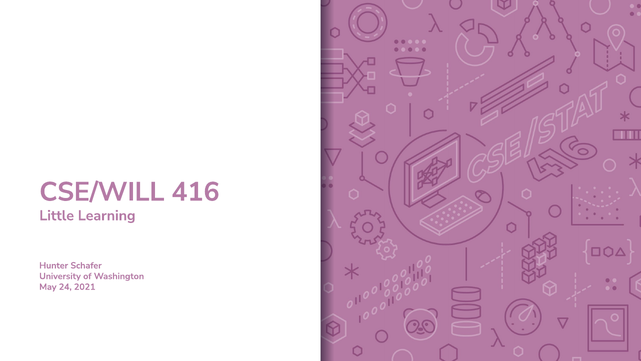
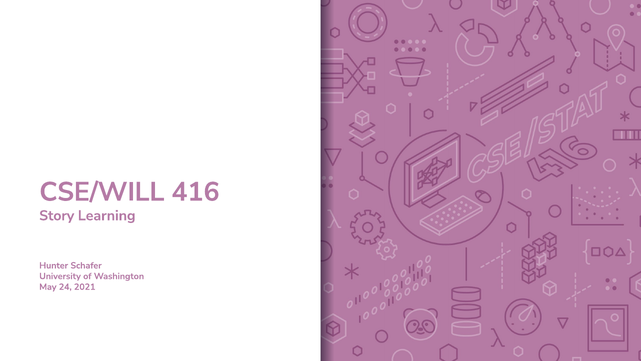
Little: Little -> Story (57, 215)
